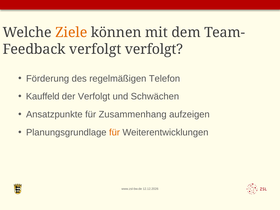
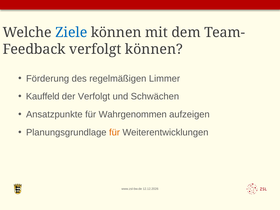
Ziele colour: orange -> blue (71, 32)
verfolgt verfolgt: verfolgt -> können (154, 49)
Telefon: Telefon -> Limmer (164, 79)
Zusammenhang: Zusammenhang -> Wahrgenommen (133, 114)
